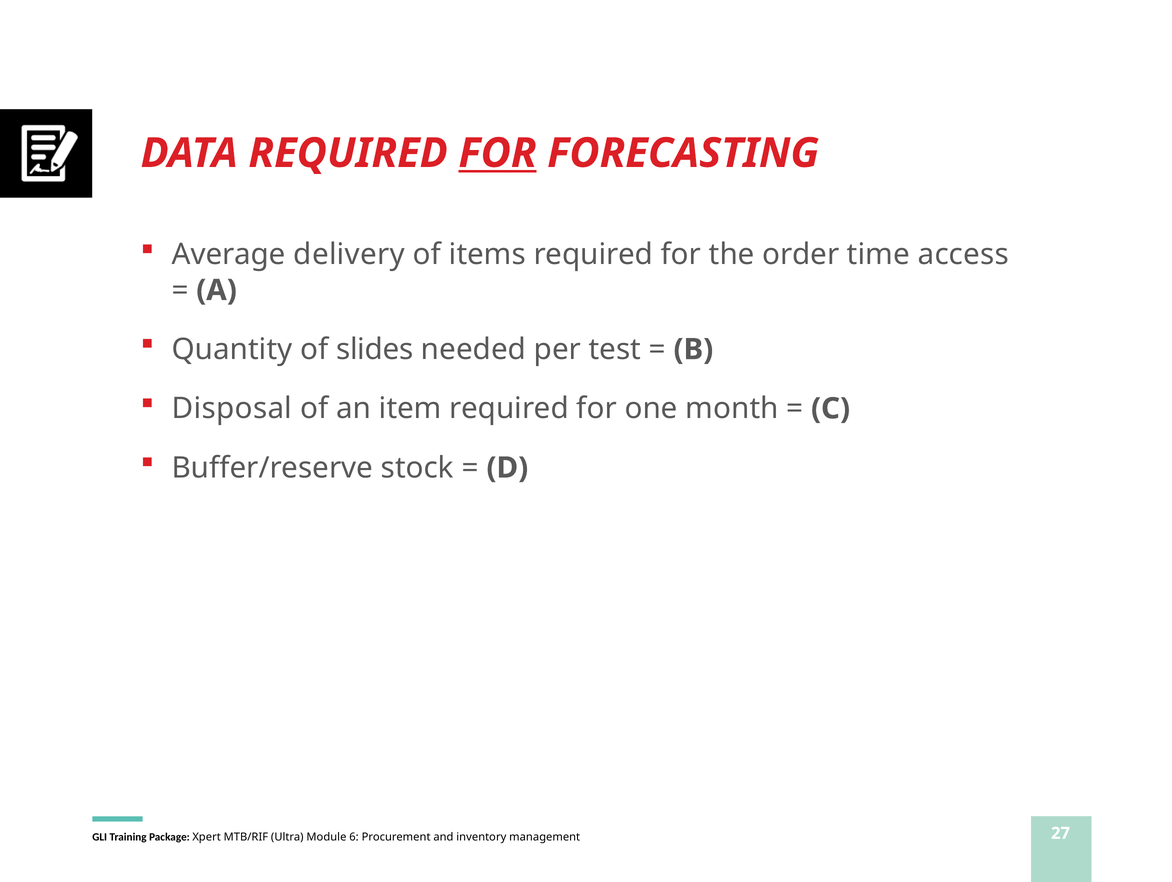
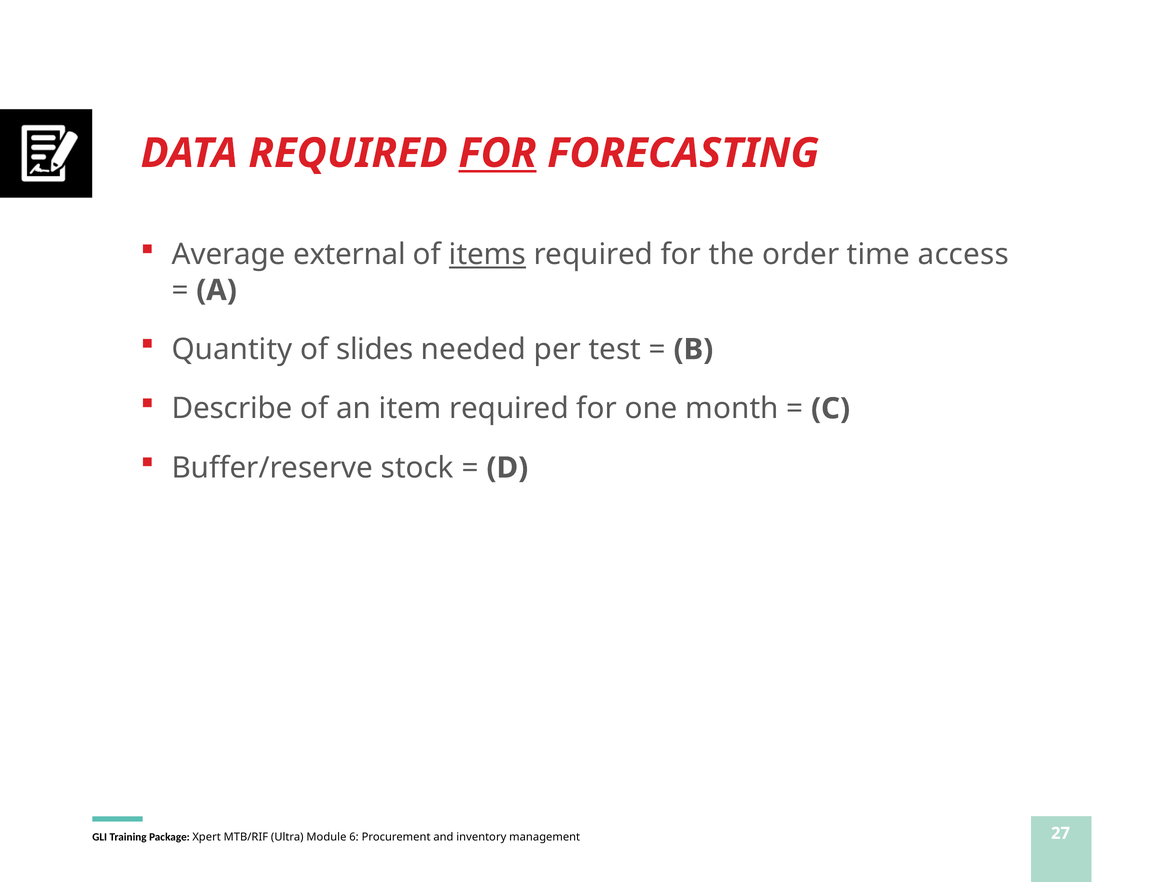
delivery: delivery -> external (349, 255)
items underline: none -> present (487, 255)
Disposal: Disposal -> Describe (232, 409)
